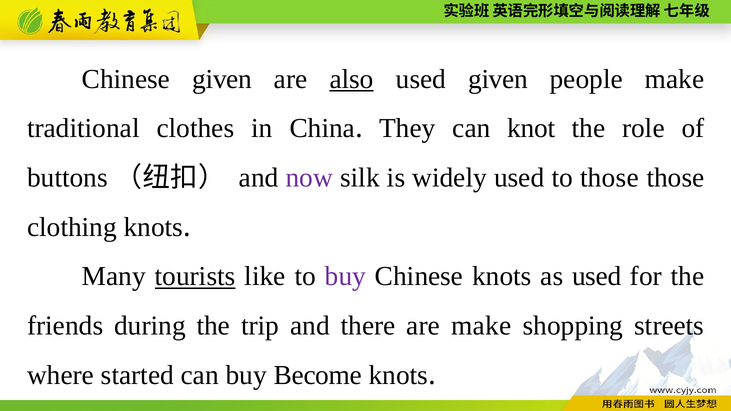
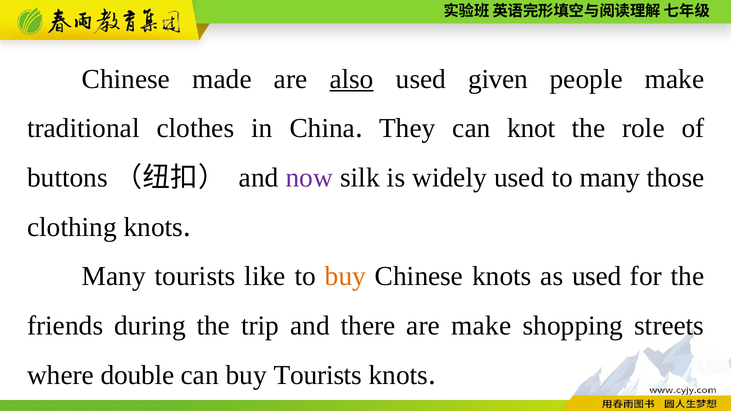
Chinese given: given -> made (222, 79)
to those: those -> many (610, 178)
tourists underline: present -> none (195, 276)
buy colour: purple -> orange (345, 276)
started: started -> double (137, 375)
buy Become: Become -> Tourists (318, 375)
